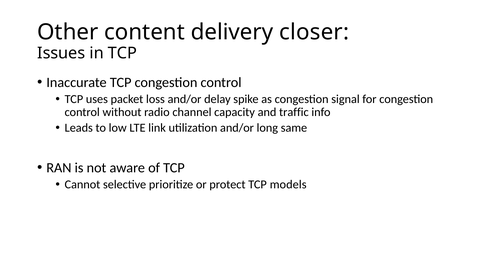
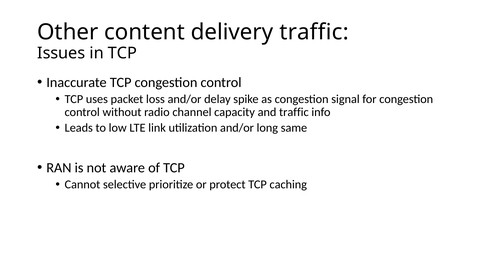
delivery closer: closer -> traffic (314, 32)
models: models -> caching (288, 185)
